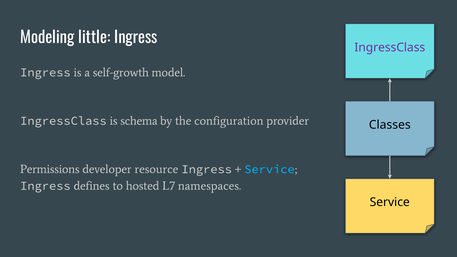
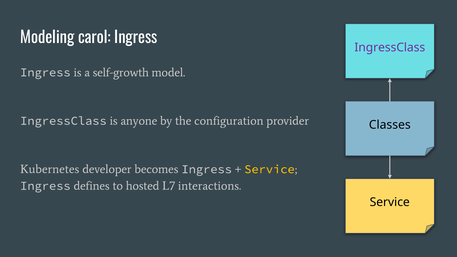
little: little -> carol (94, 38)
schema: schema -> anyone (139, 121)
Permissions: Permissions -> Kubernetes (50, 169)
resource: resource -> becomes (156, 169)
Service colour: light blue -> yellow (269, 169)
namespaces: namespaces -> interactions (210, 186)
